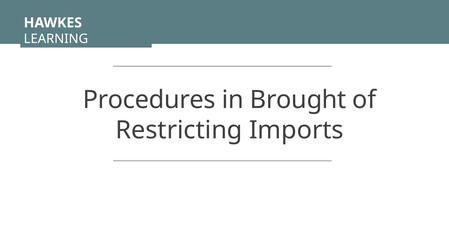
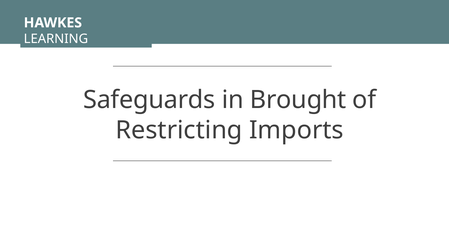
Procedures: Procedures -> Safeguards (149, 100)
